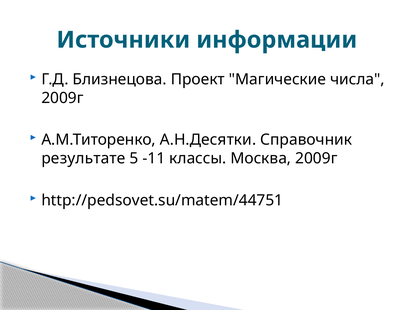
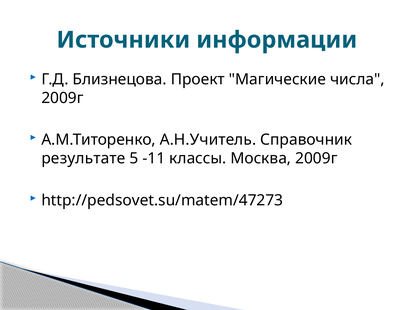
А.Н.Десятки: А.Н.Десятки -> А.Н.Учитель (208, 140)
http://pedsovet.su/matem/44751: http://pedsovet.su/matem/44751 -> http://pedsovet.su/matem/47273 (162, 201)
